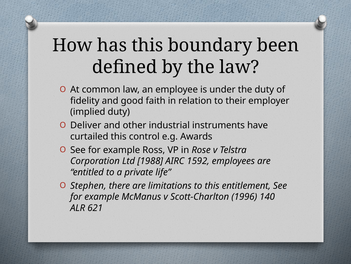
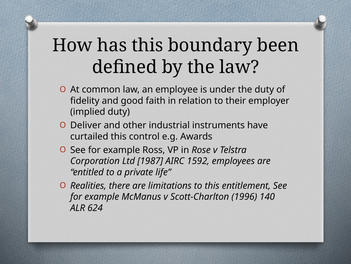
1988: 1988 -> 1987 (150, 161)
Stephen: Stephen -> Realities (88, 185)
621: 621 -> 624 (95, 207)
